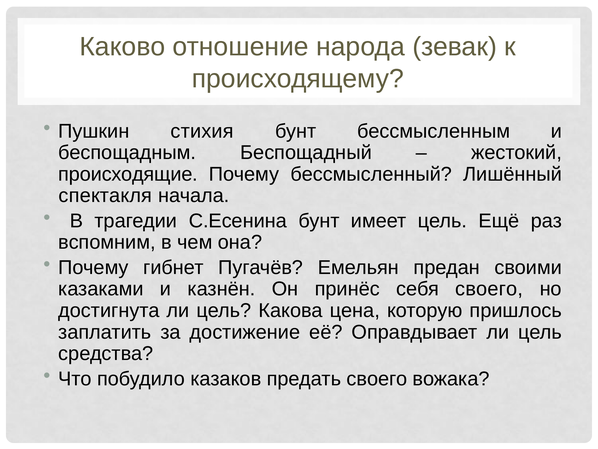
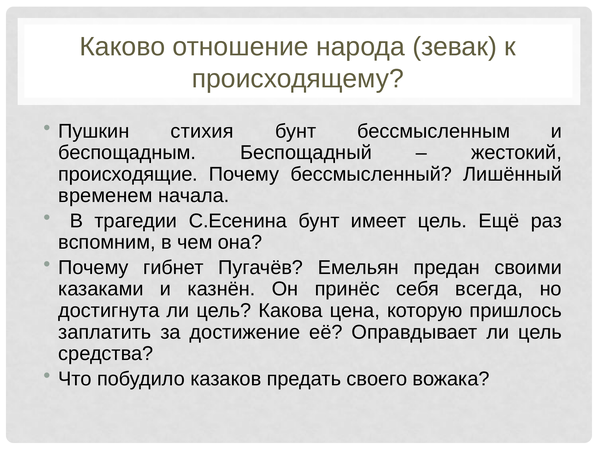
спектакля: спектакля -> временем (105, 196)
себя своего: своего -> всегда (489, 289)
